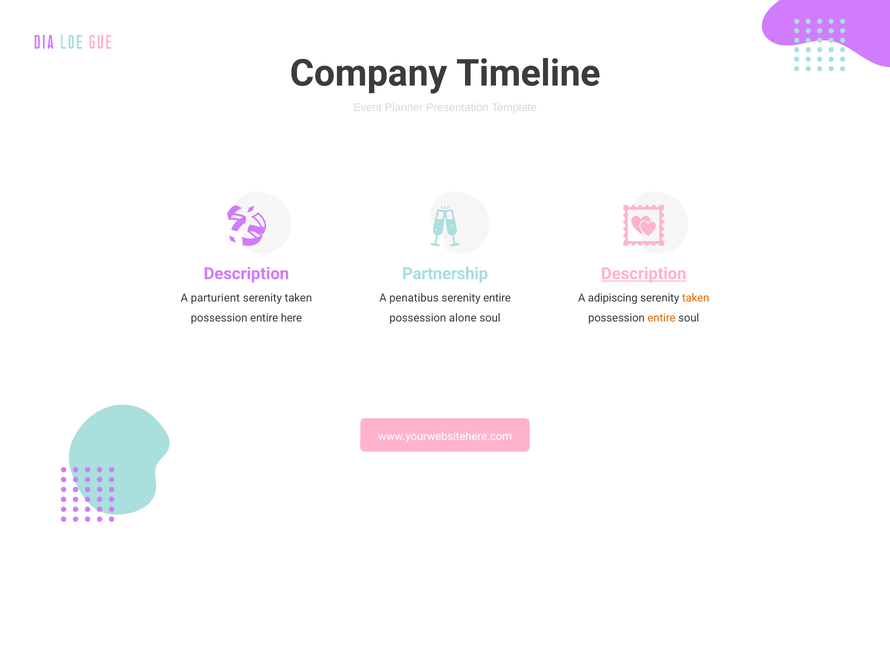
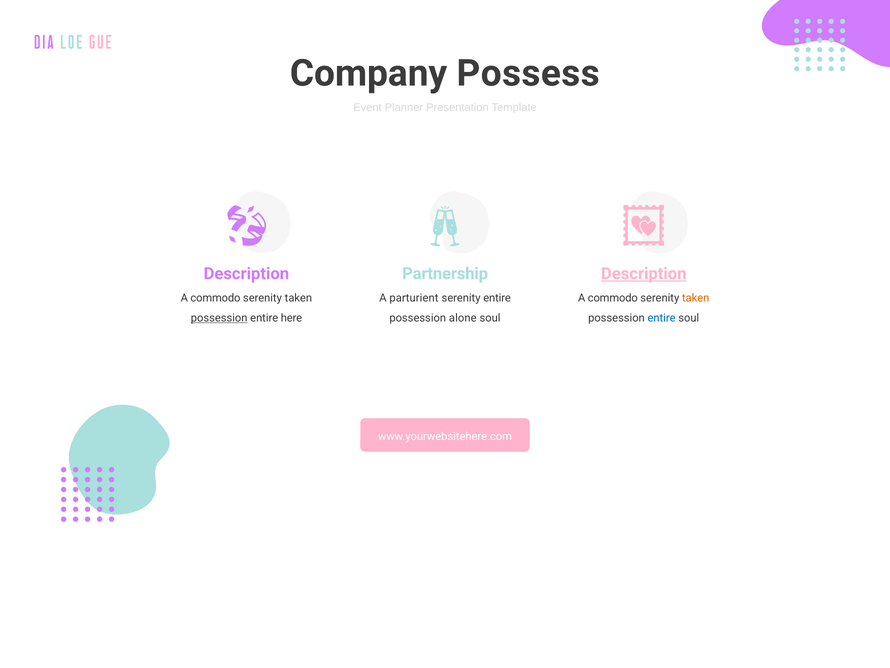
Timeline: Timeline -> Possess (528, 73)
parturient: parturient -> commodo (215, 298)
penatibus: penatibus -> parturient (414, 298)
adipiscing: adipiscing -> commodo (613, 298)
possession underline: none -> present (219, 318)
entire colour: orange -> blue (662, 318)
